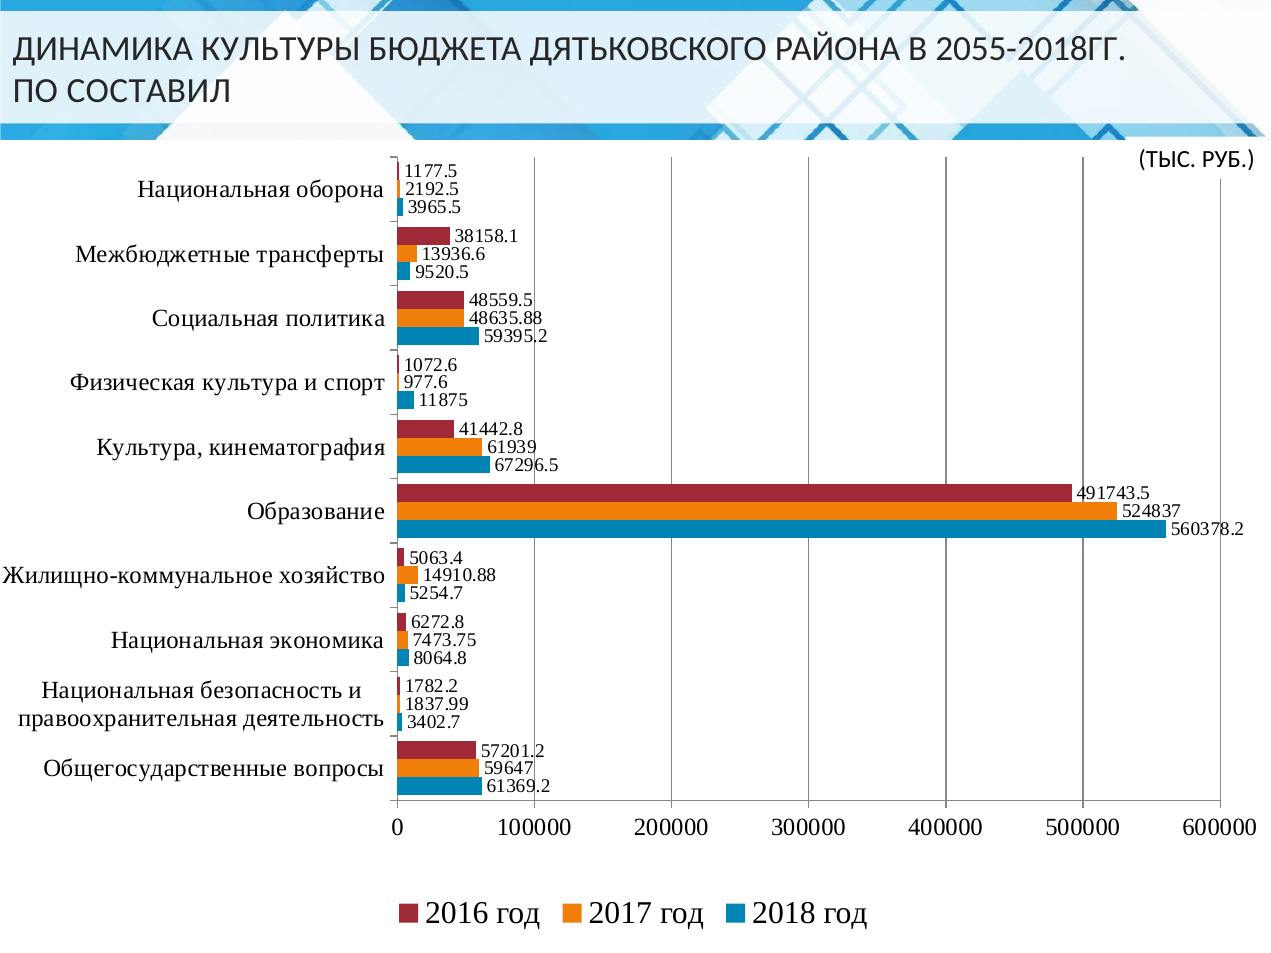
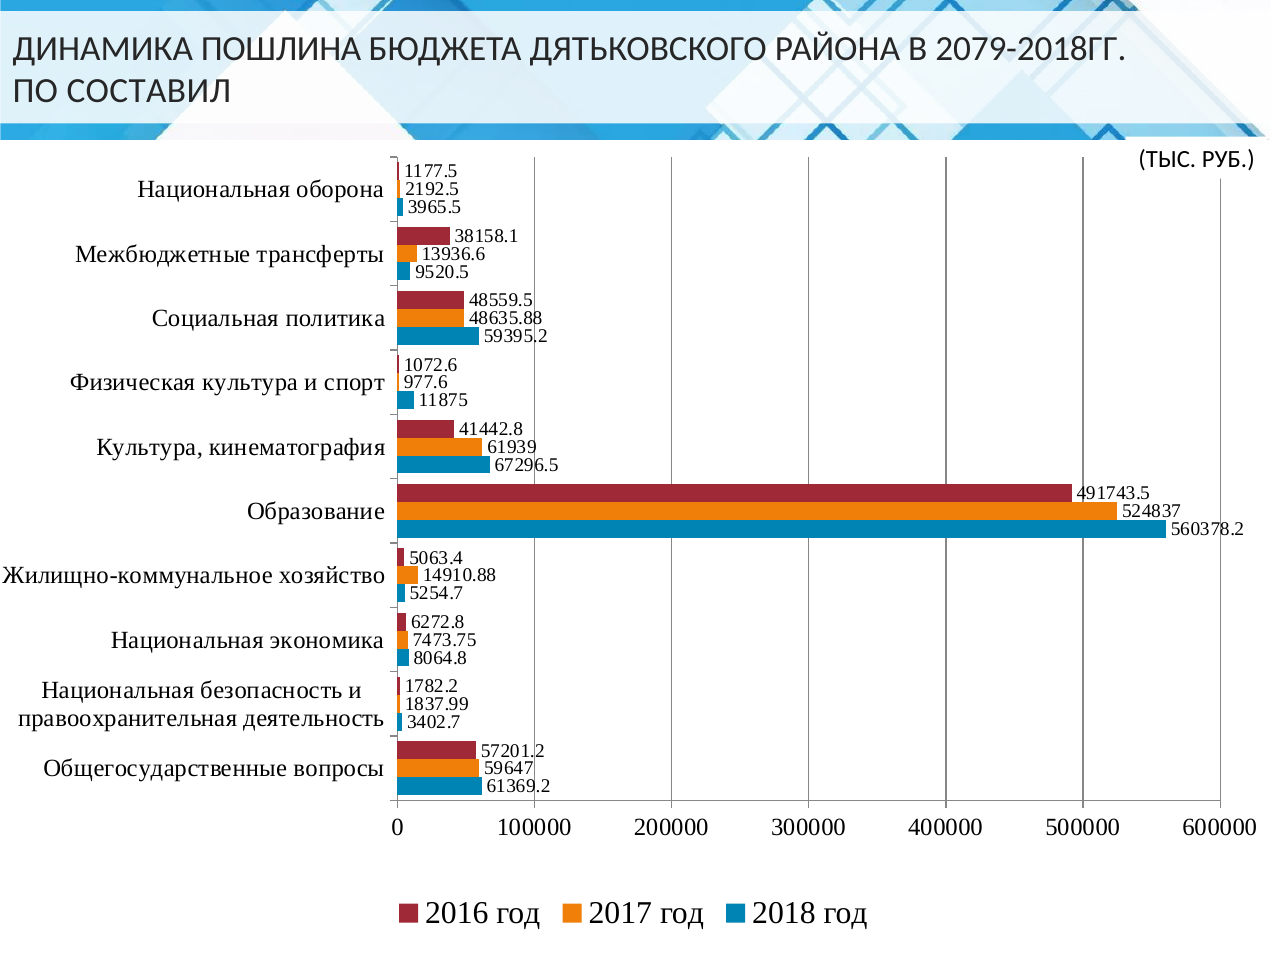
КУЛЬТУРЫ: КУЛЬТУРЫ -> ПОШЛИНА (281, 48)
2055-2018ГГ: 2055-2018ГГ -> 2079-2018ГГ (1031, 48)
